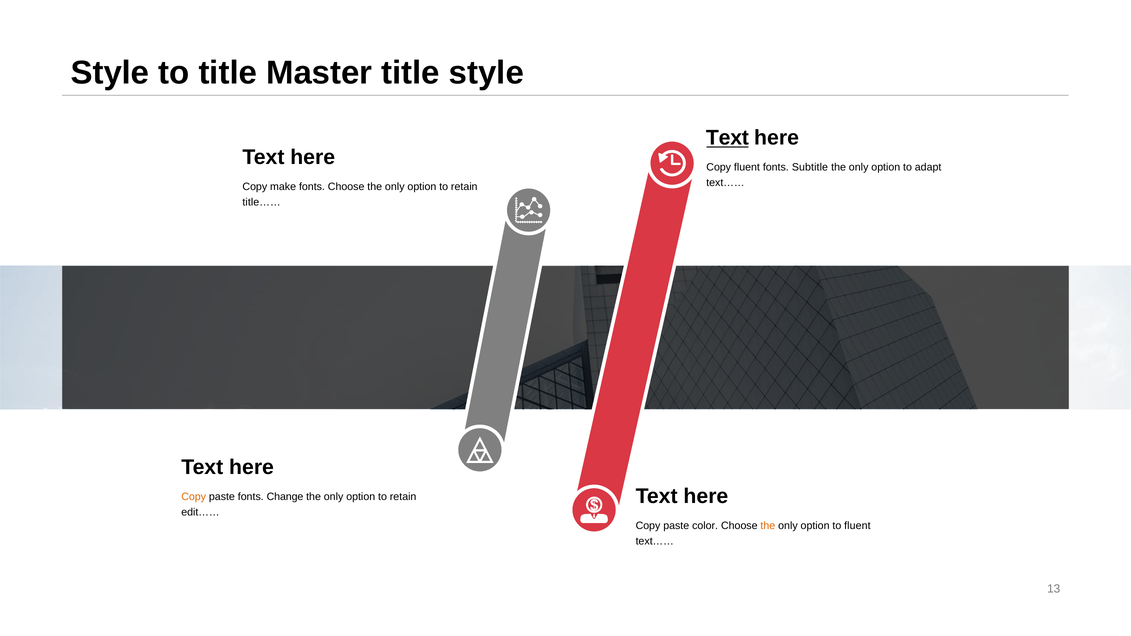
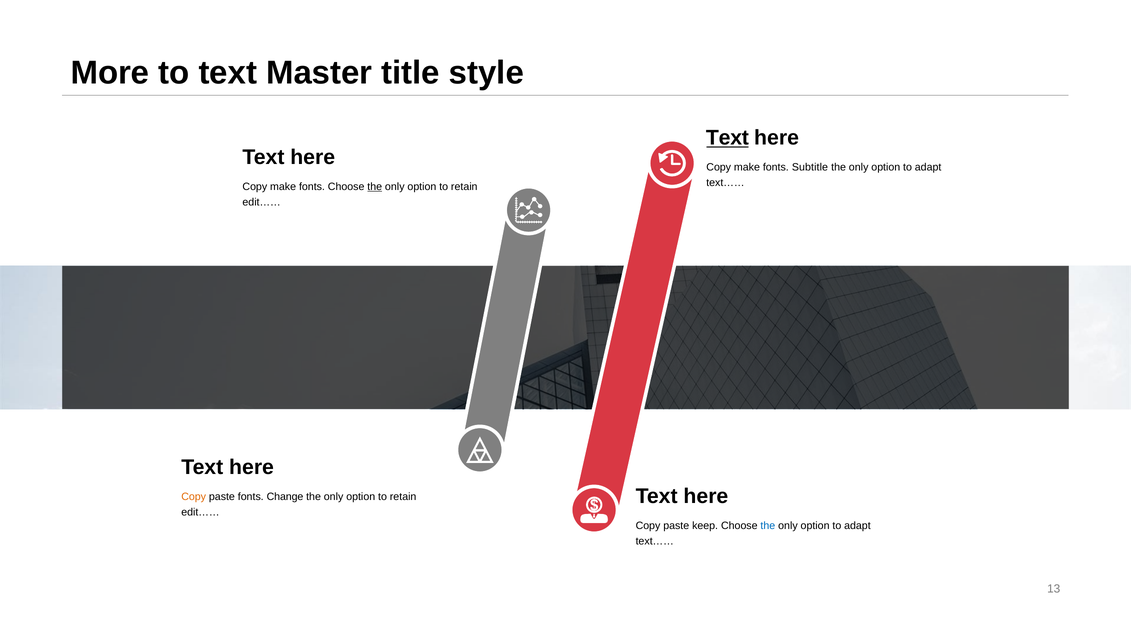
Style: Style -> More (110, 73)
to title: title -> text (228, 73)
fluent: fluent -> make (747, 167)
the underline: none -> present (375, 187)
title……: title…… -> edit…… (262, 202)
color: color -> keep (705, 526)
the colour: orange -> blue (768, 526)
fluent: fluent -> adapt (857, 526)
